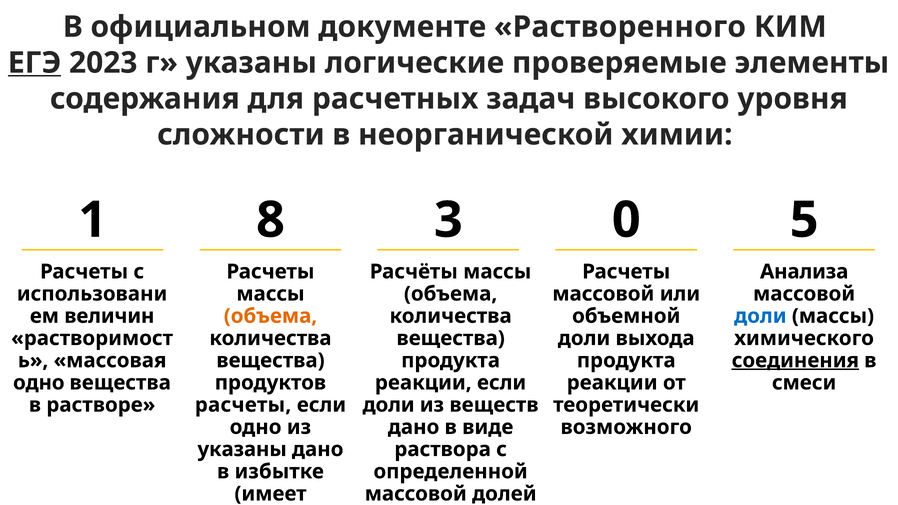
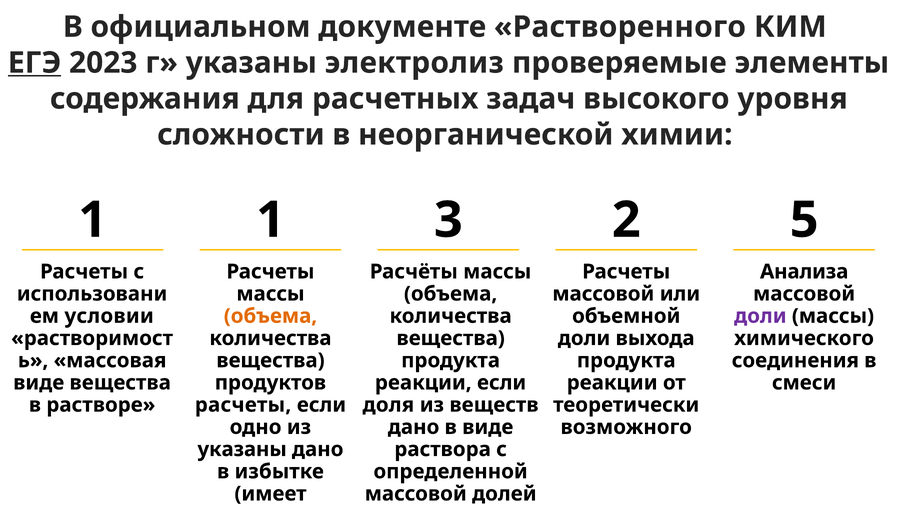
логические: логические -> электролиз (414, 63)
1 8: 8 -> 1 (271, 220)
0: 0 -> 2 (626, 220)
величин: величин -> условии (109, 316)
доли colour: blue -> purple (760, 316)
соединения underline: present -> none (795, 361)
одно: одно -> виде (39, 383)
доли: доли -> доля (388, 405)
